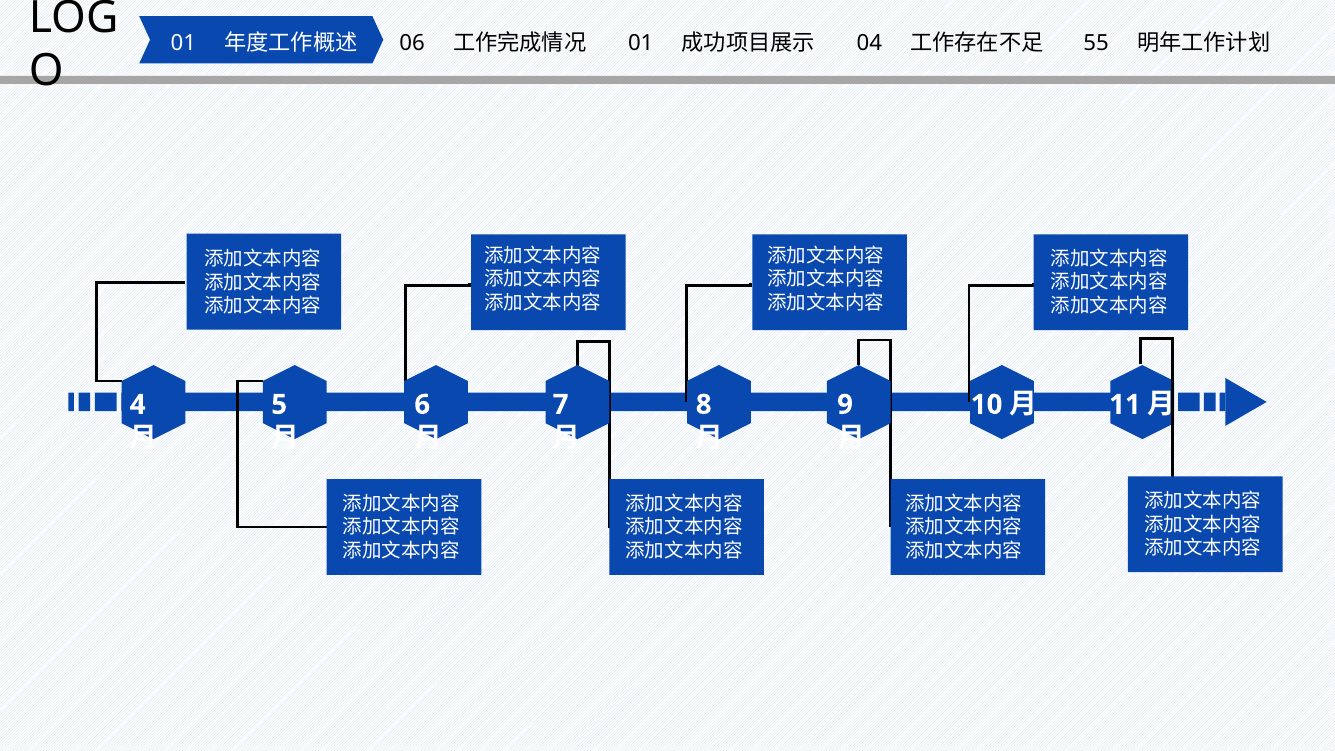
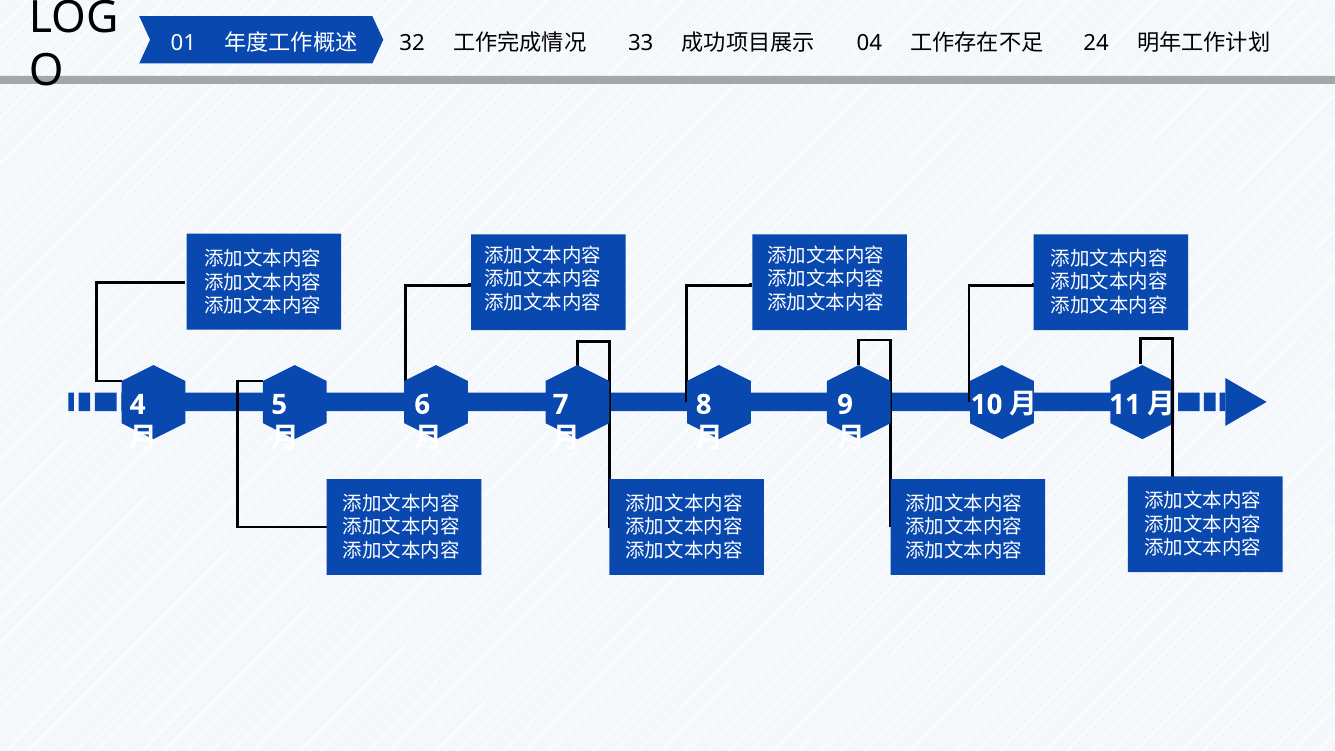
06: 06 -> 32 (412, 43)
01: 01 -> 33 (641, 43)
55: 55 -> 24 (1096, 43)
